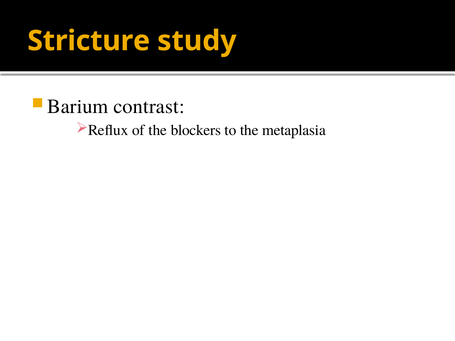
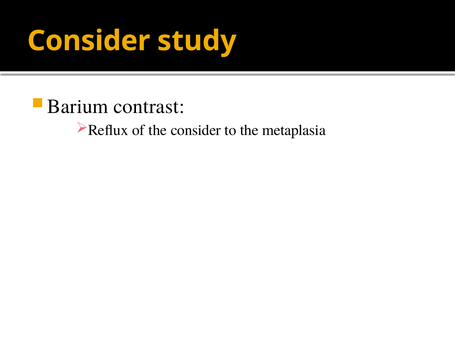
Stricture: Stricture -> Consider (89, 41)
the blockers: blockers -> consider (196, 130)
